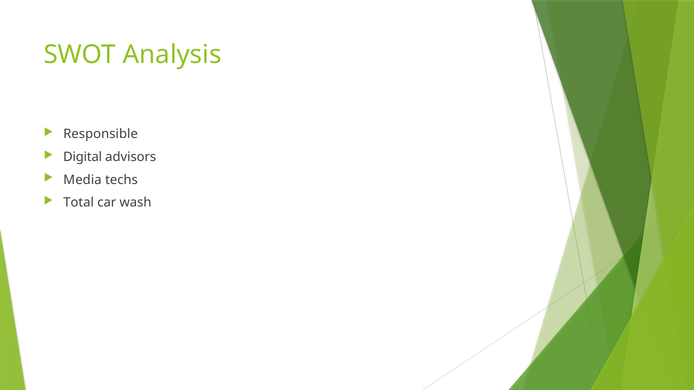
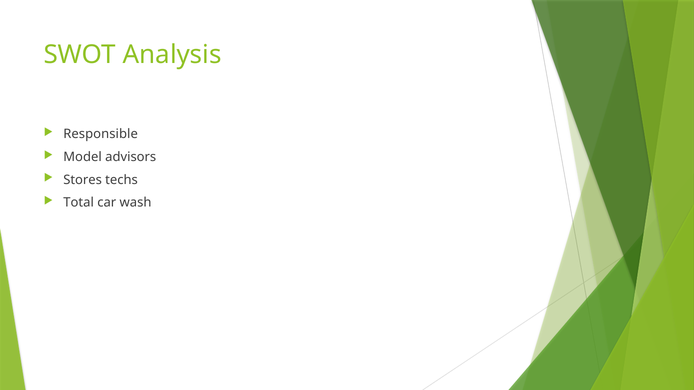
Digital: Digital -> Model (83, 157)
Media: Media -> Stores (83, 180)
